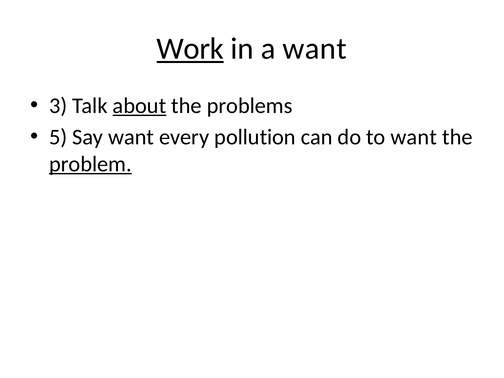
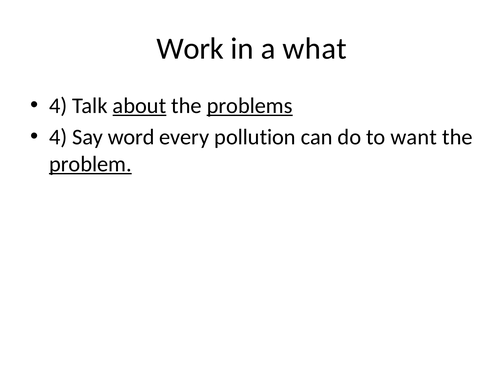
Work underline: present -> none (190, 49)
a want: want -> what (315, 49)
3: 3 -> 4 (58, 106)
problems underline: none -> present (250, 106)
5: 5 -> 4 (58, 137)
Say want: want -> word (131, 137)
